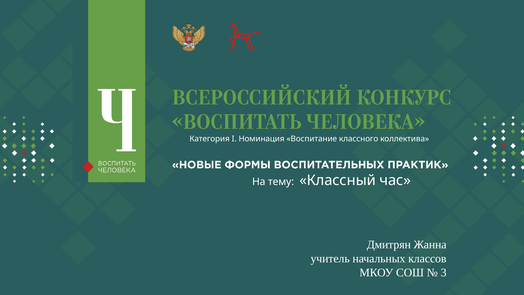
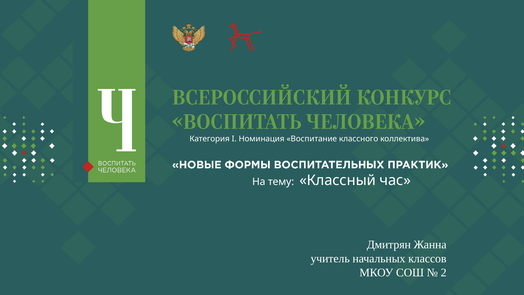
3: 3 -> 2 (444, 272)
